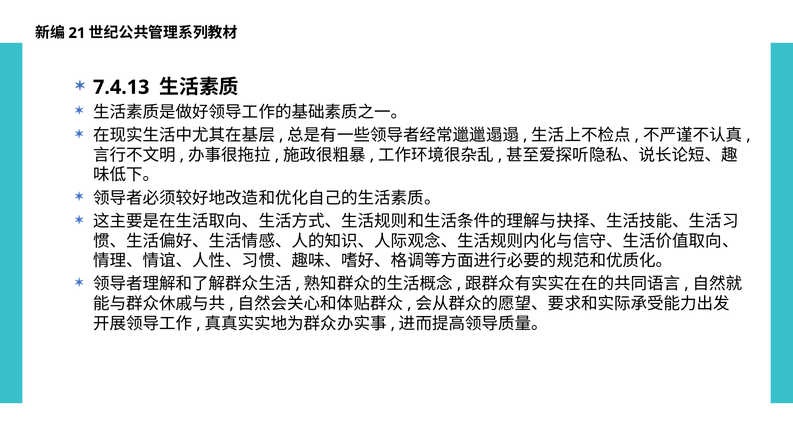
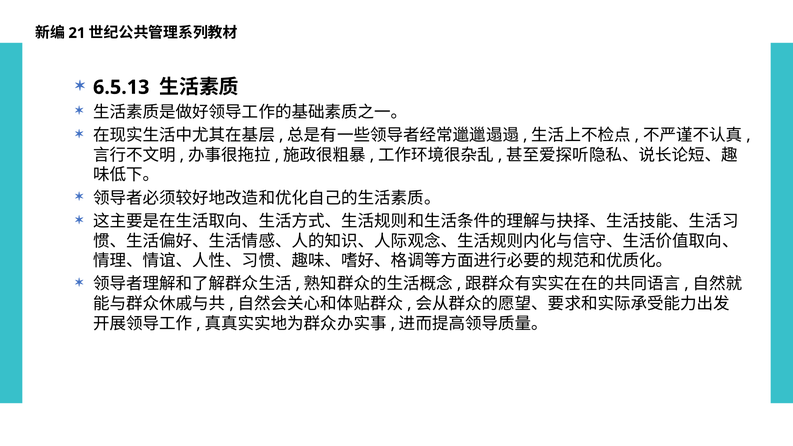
7.4.13: 7.4.13 -> 6.5.13 (121, 87)
